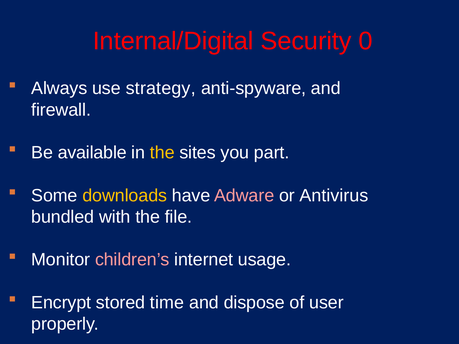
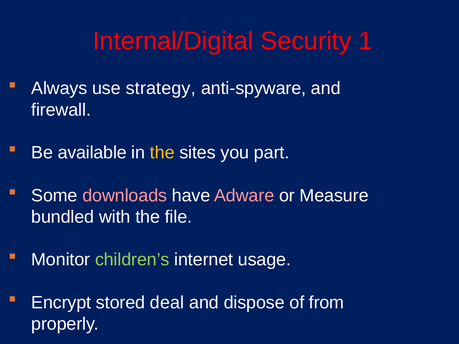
0: 0 -> 1 (366, 41)
downloads colour: yellow -> pink (125, 196)
Antivirus: Antivirus -> Measure (334, 196)
children’s colour: pink -> light green (132, 260)
time: time -> deal (167, 303)
user: user -> from (326, 303)
